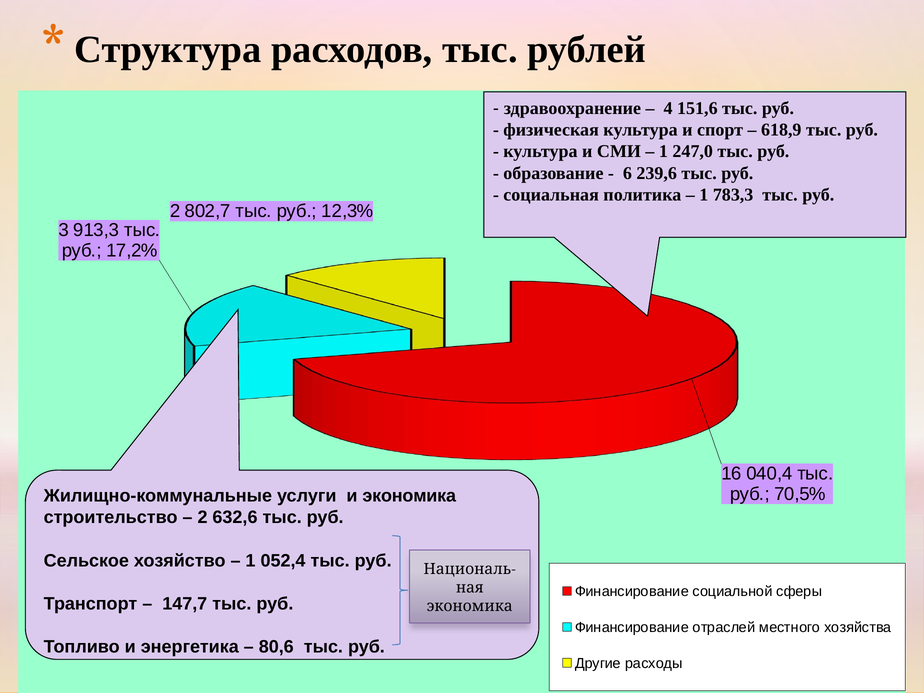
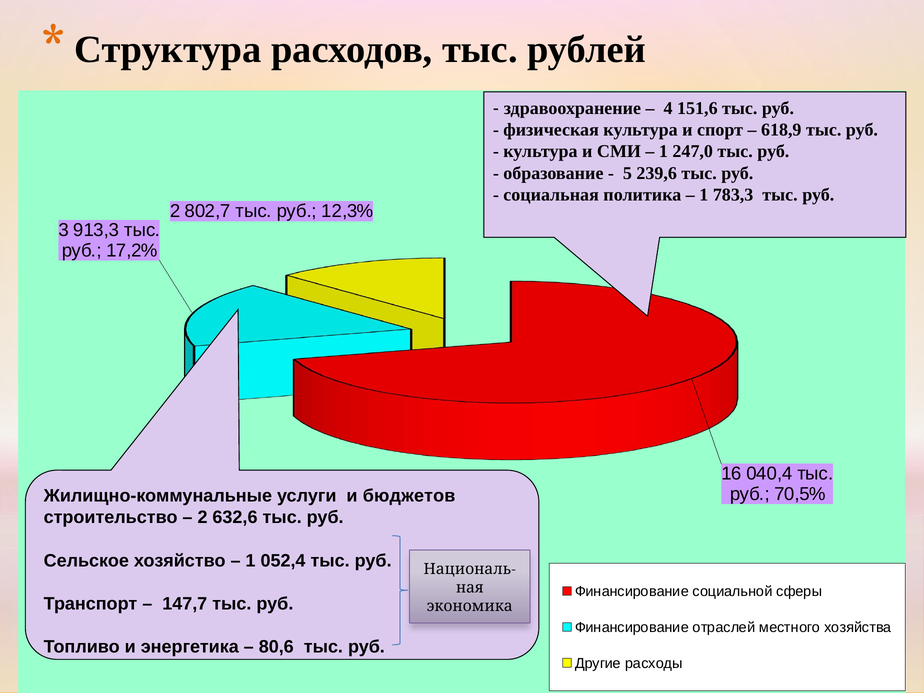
6: 6 -> 5 (627, 173)
и экономика: экономика -> бюджетов (409, 496)
